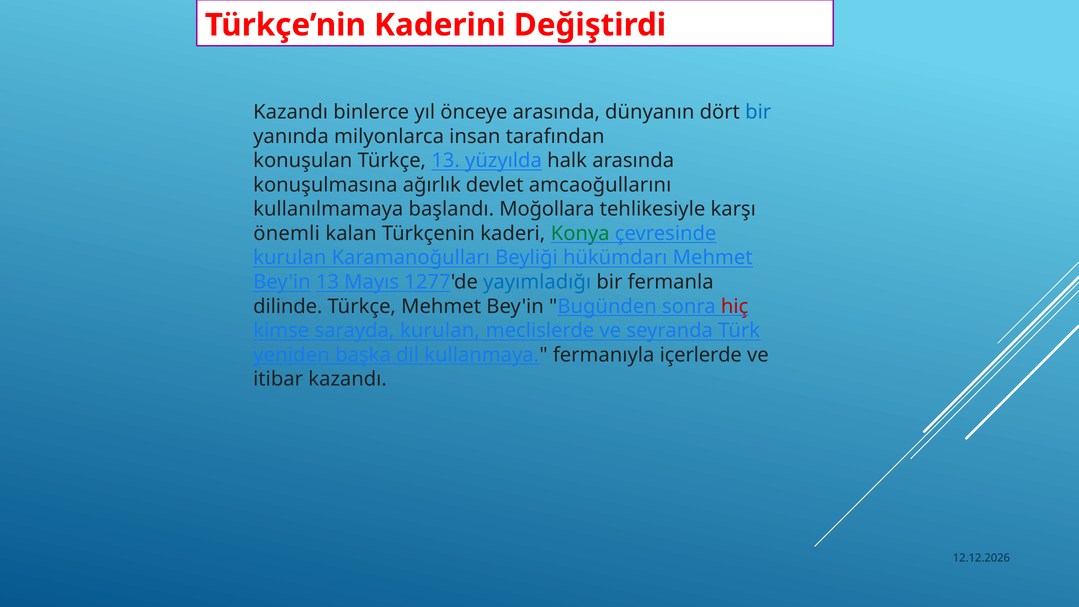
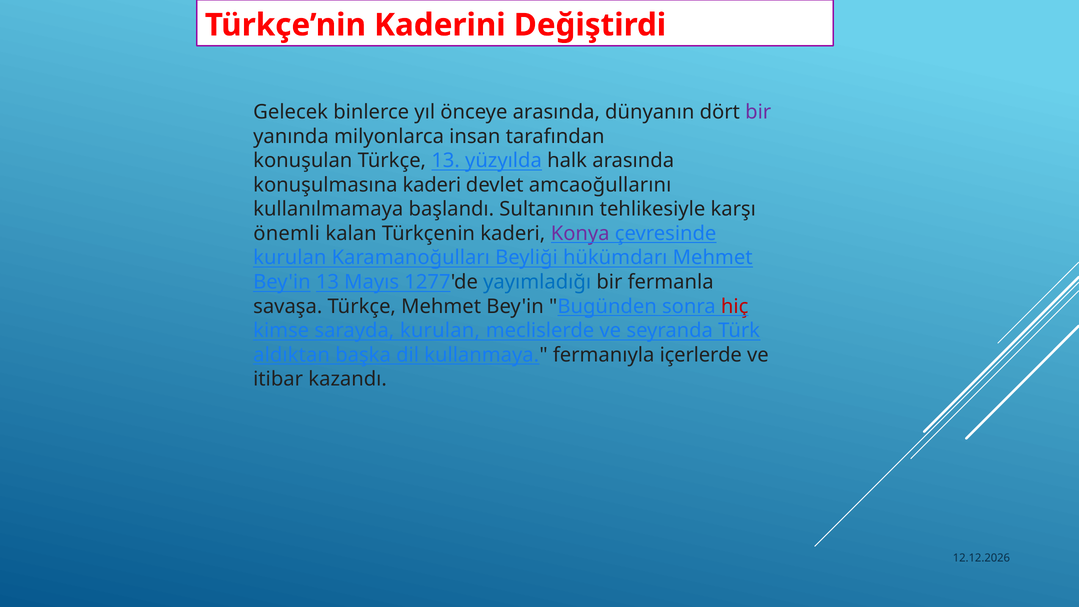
Kazandı: Kazandı -> Gelecek (291, 112)
bir colour: blue -> purple (758, 112)
konuşulmasına ağırlık: ağırlık -> kaderi (432, 185)
Moğollara: Moğollara -> Sultanının (547, 209)
Konya colour: green -> purple (580, 234)
dilinde: dilinde -> savaşa (288, 306)
yeniden: yeniden -> aldıktan (292, 355)
